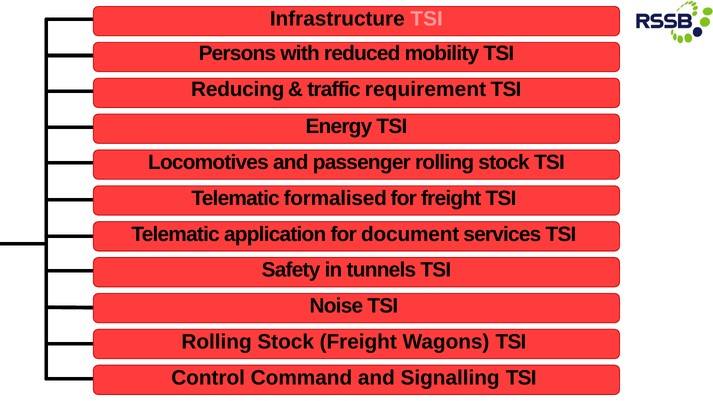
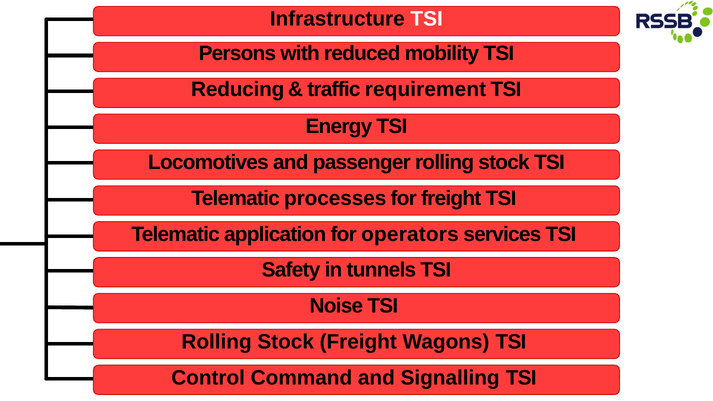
TSI colour: pink -> white (427, 19)
formalised: formalised -> processes (335, 198)
document: document -> operators (410, 234)
